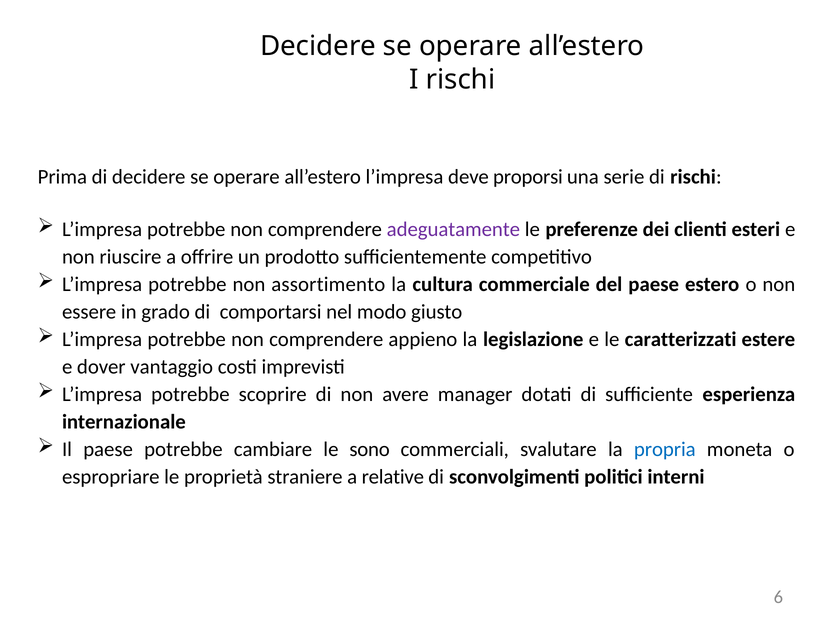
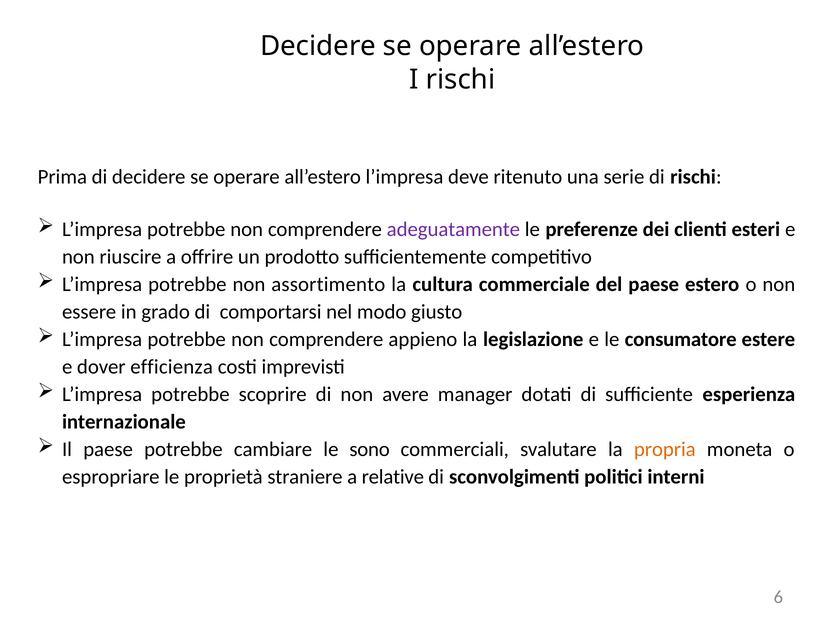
proporsi: proporsi -> ritenuto (528, 177)
caratterizzati: caratterizzati -> consumatore (681, 339)
vantaggio: vantaggio -> efficienza (172, 367)
propria colour: blue -> orange (665, 449)
